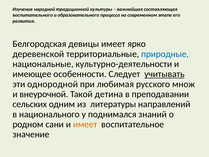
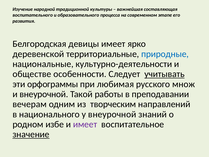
имеющее: имеющее -> обществе (32, 74)
однородной: однородной -> орфограммы (53, 84)
детина: детина -> работы (109, 94)
сельских: сельских -> вечерам (30, 104)
литературы: литературы -> творческим (113, 104)
у поднимался: поднимался -> внеурочной (112, 114)
сани: сани -> избе (55, 124)
имеет colour: orange -> purple (85, 124)
значение underline: none -> present (31, 134)
